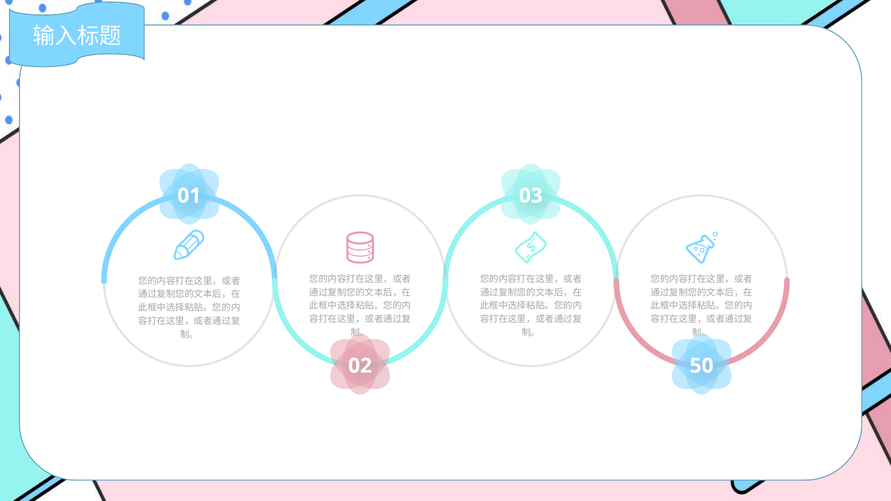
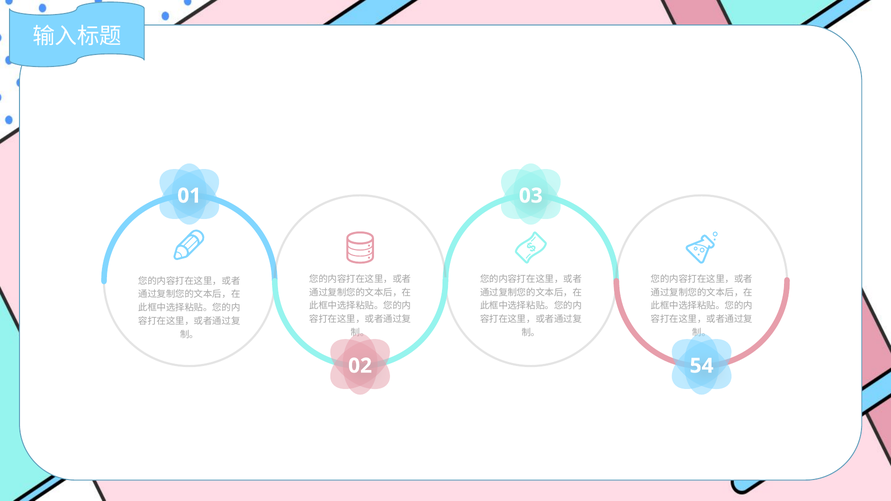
50: 50 -> 54 (702, 366)
